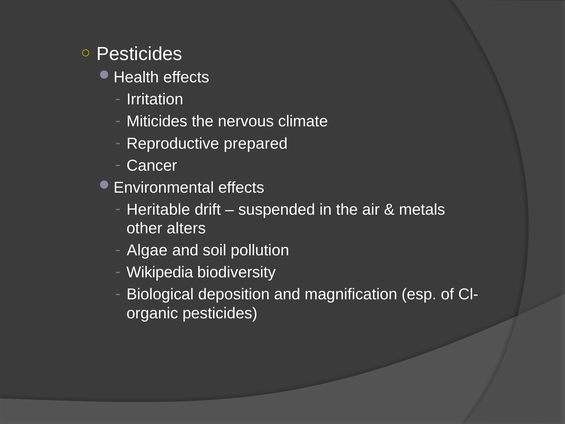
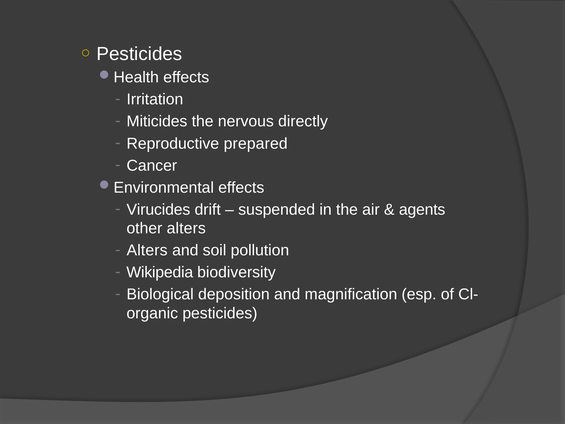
climate: climate -> directly (303, 121)
Heritable: Heritable -> Virucides (158, 209)
metals: metals -> agents (422, 209)
Algae: Algae -> Alters (147, 250)
